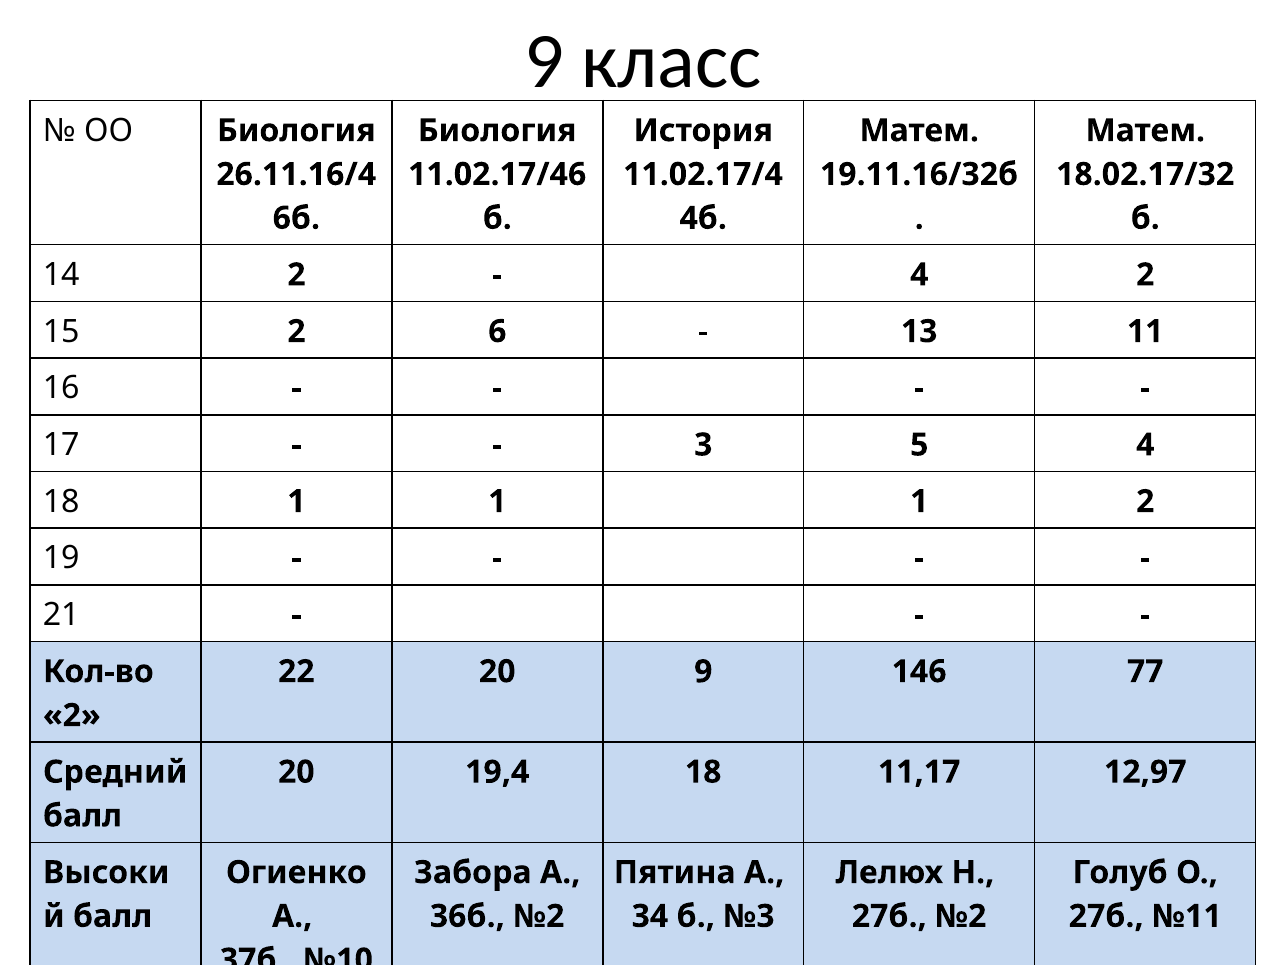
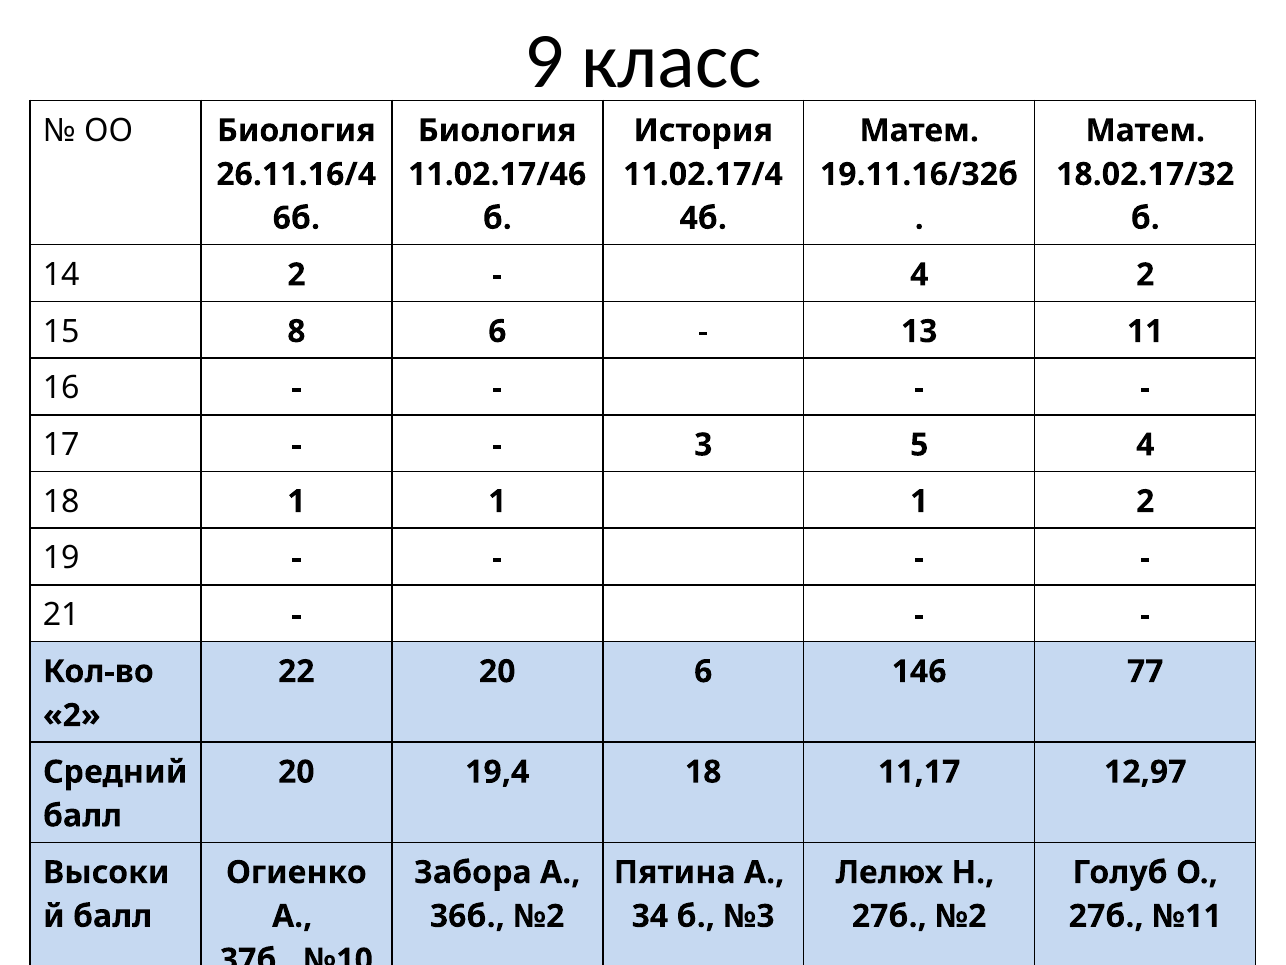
15 2: 2 -> 8 (296, 331)
20 9: 9 -> 6 (703, 671)
